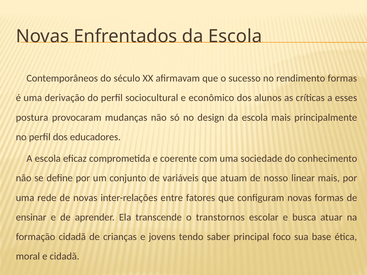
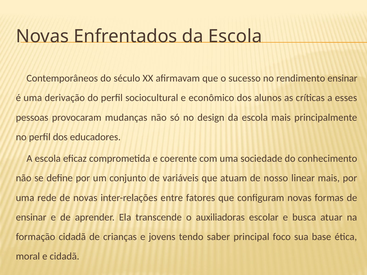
rendimento formas: formas -> ensinar (342, 78)
postura: postura -> pessoas (32, 118)
transtornos: transtornos -> auxiliadoras (220, 217)
